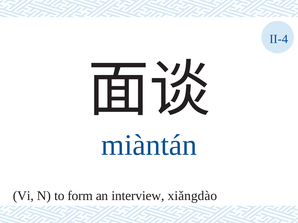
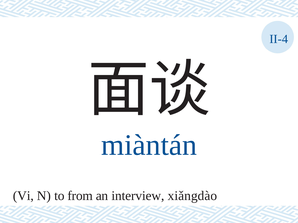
form: form -> from (80, 196)
